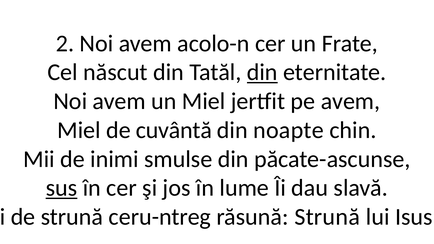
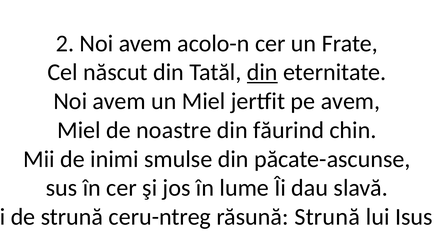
cuvântă: cuvântă -> noastre (174, 130)
noapte: noapte -> făurind (289, 130)
sus underline: present -> none (62, 188)
